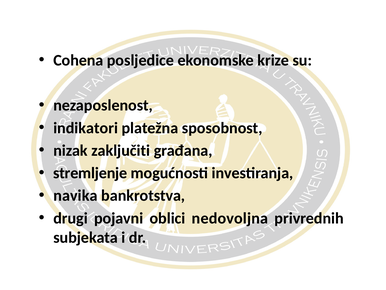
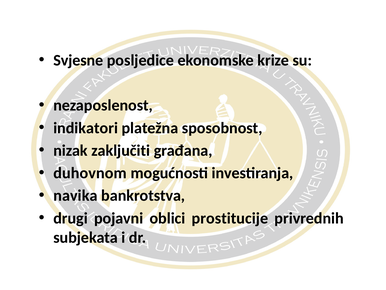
Cohena: Cohena -> Svjesne (78, 60)
stremljenje: stremljenje -> duhovnom (90, 173)
nedovoljna: nedovoljna -> prostitucije (230, 218)
